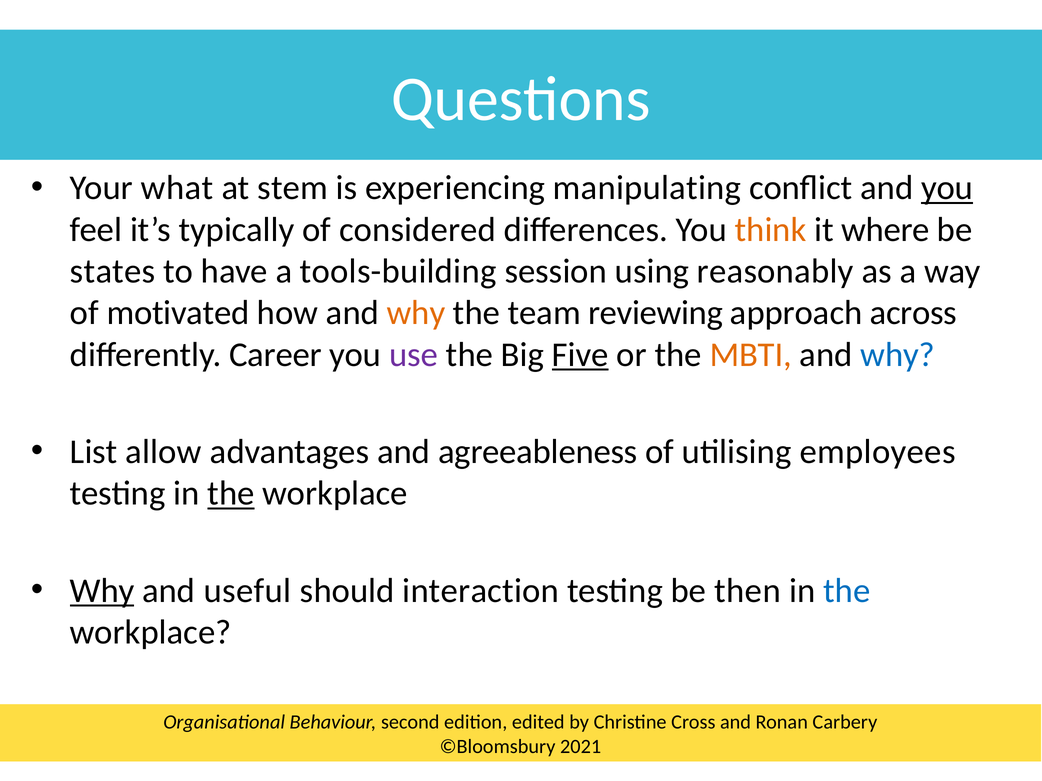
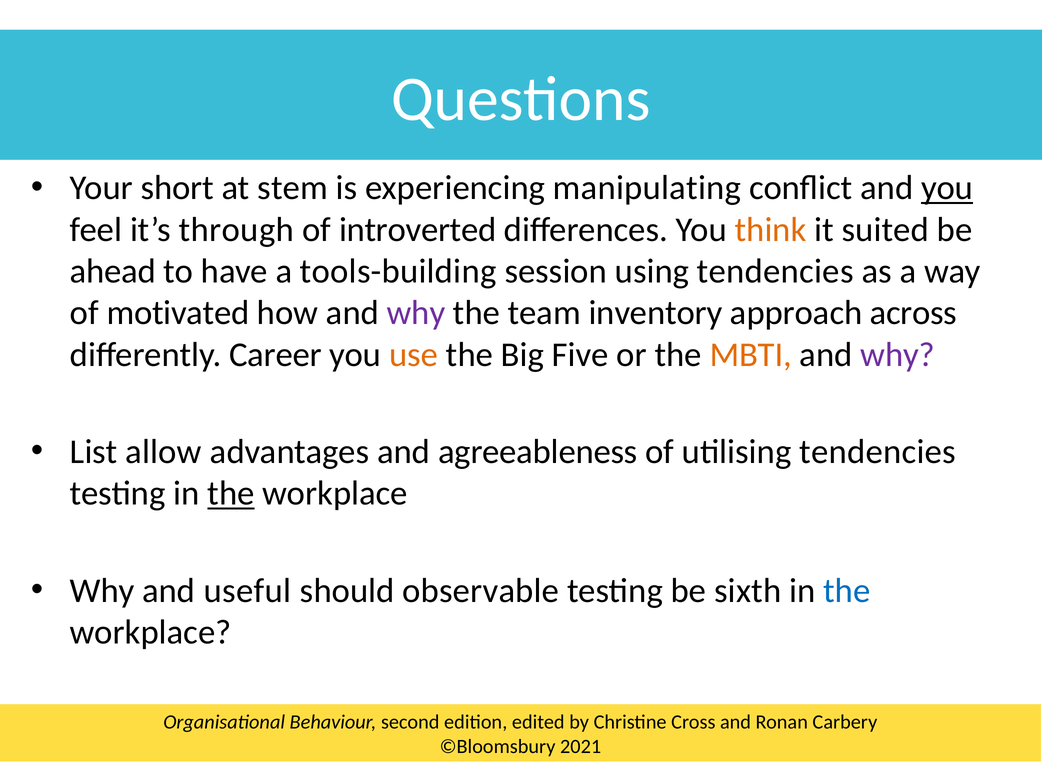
what: what -> short (177, 188)
typically: typically -> through (236, 230)
considered: considered -> introverted (418, 230)
where: where -> suited (885, 230)
states: states -> ahead (113, 272)
using reasonably: reasonably -> tendencies (775, 272)
why colour: orange -> purple (416, 313)
reviewing: reviewing -> inventory (655, 313)
use colour: purple -> orange (414, 355)
Five underline: present -> none (580, 355)
why colour: blue -> purple (898, 355)
utilising employees: employees -> tendencies (878, 452)
Why underline: present -> none (102, 591)
interaction: interaction -> observable (481, 591)
then: then -> sixth (748, 591)
